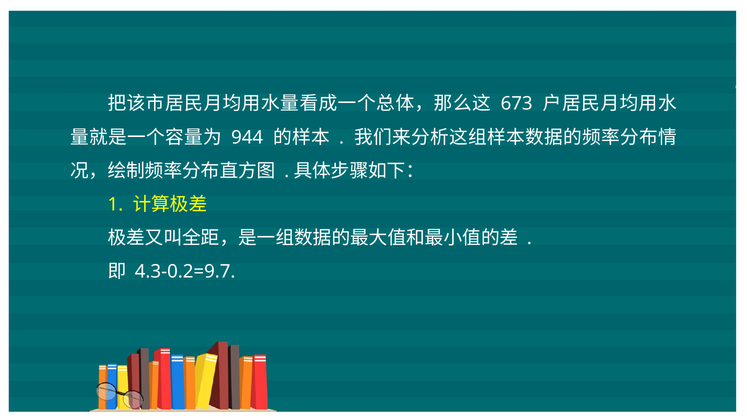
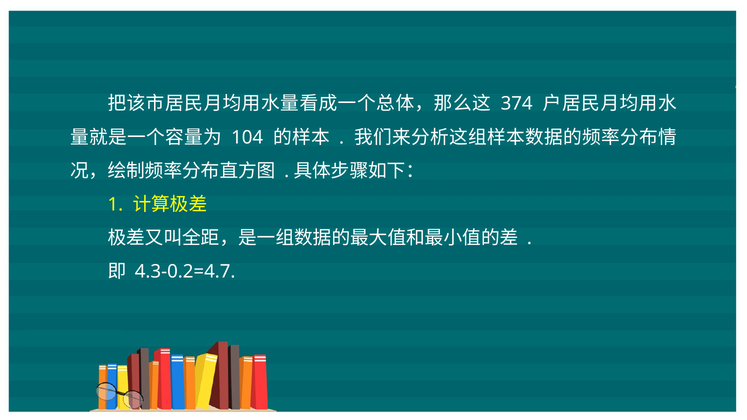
673: 673 -> 374 (517, 104)
944: 944 -> 104 (247, 137)
4.3-0.2=9.7: 4.3-0.2=9.7 -> 4.3-0.2=4.7 (185, 272)
